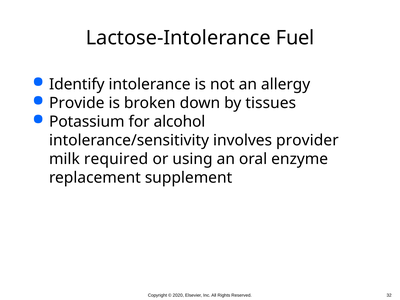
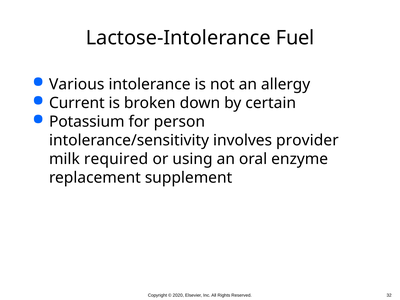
Identify: Identify -> Various (77, 84)
Provide: Provide -> Current (77, 103)
tissues: tissues -> certain (271, 103)
alcohol: alcohol -> person (179, 122)
